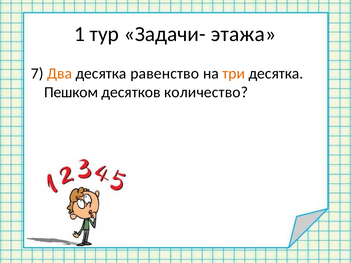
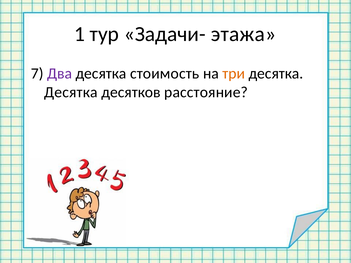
Два colour: orange -> purple (60, 74)
равенство: равенство -> стоимость (165, 74)
Пешком: Пешком -> Десятка (71, 92)
количество: количество -> расстояние (206, 92)
